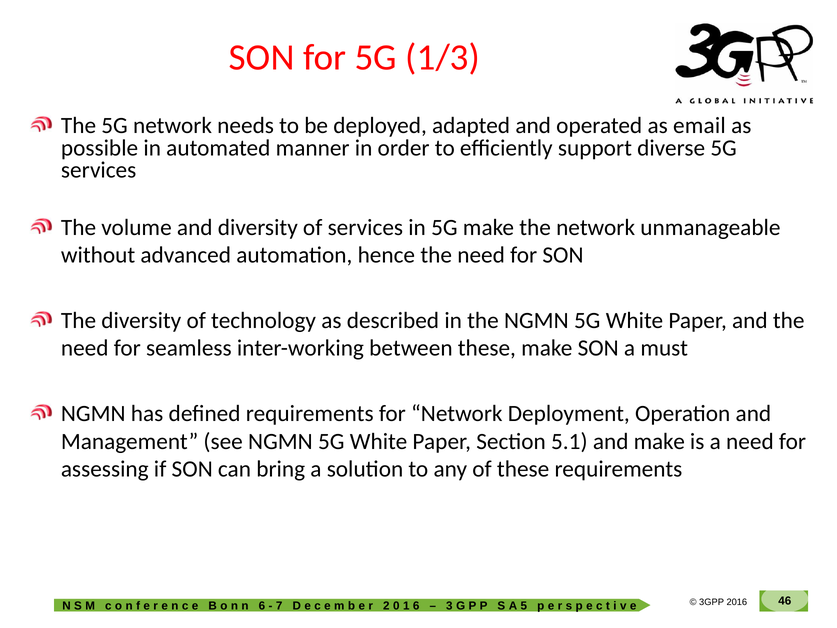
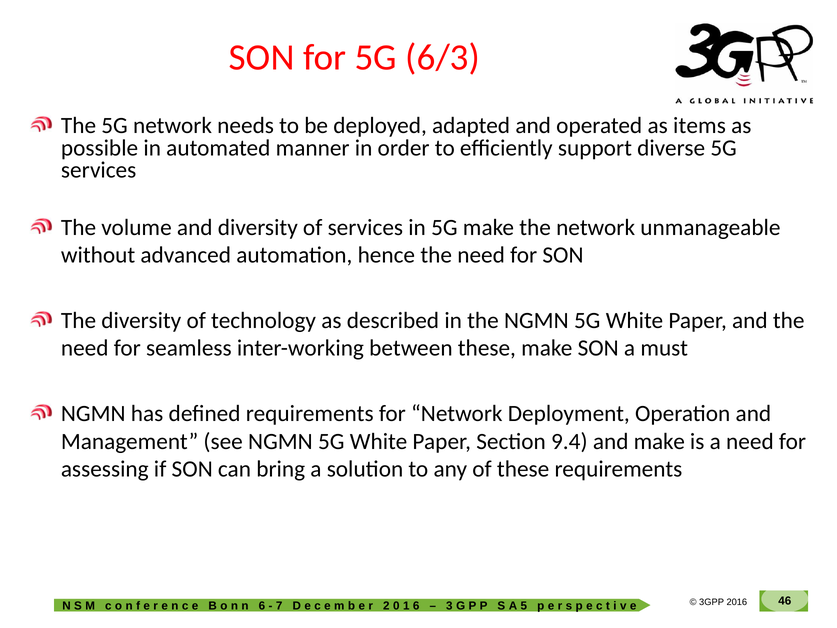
1/3: 1/3 -> 6/3 (443, 57)
email: email -> items (699, 126)
5.1: 5.1 -> 9.4 (569, 441)
